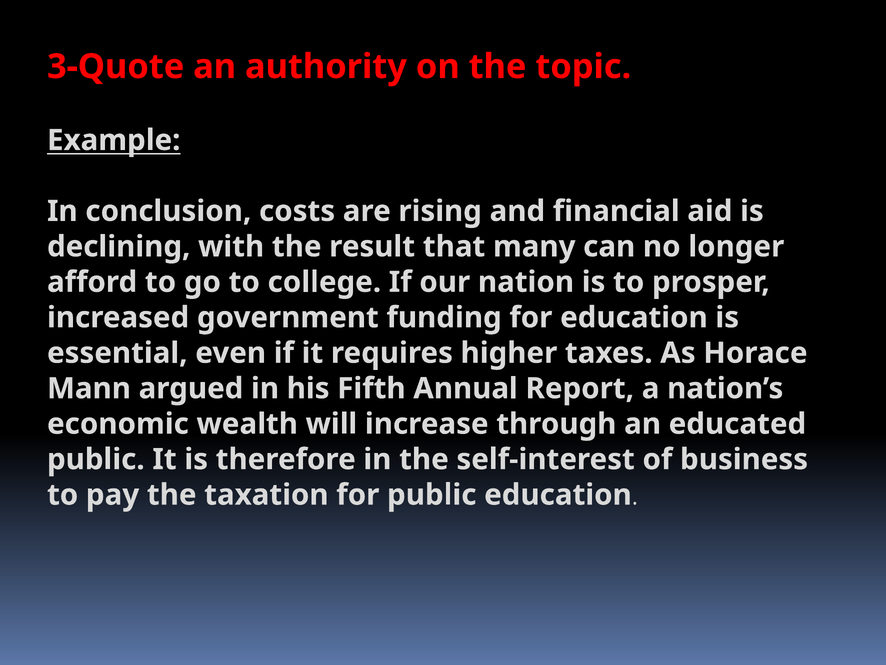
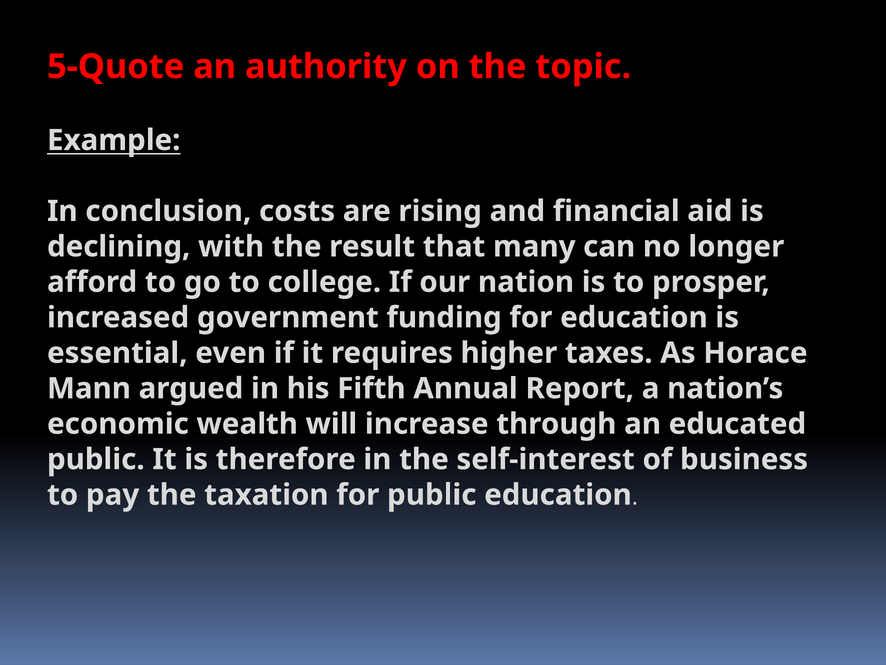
3-Quote: 3-Quote -> 5-Quote (116, 67)
